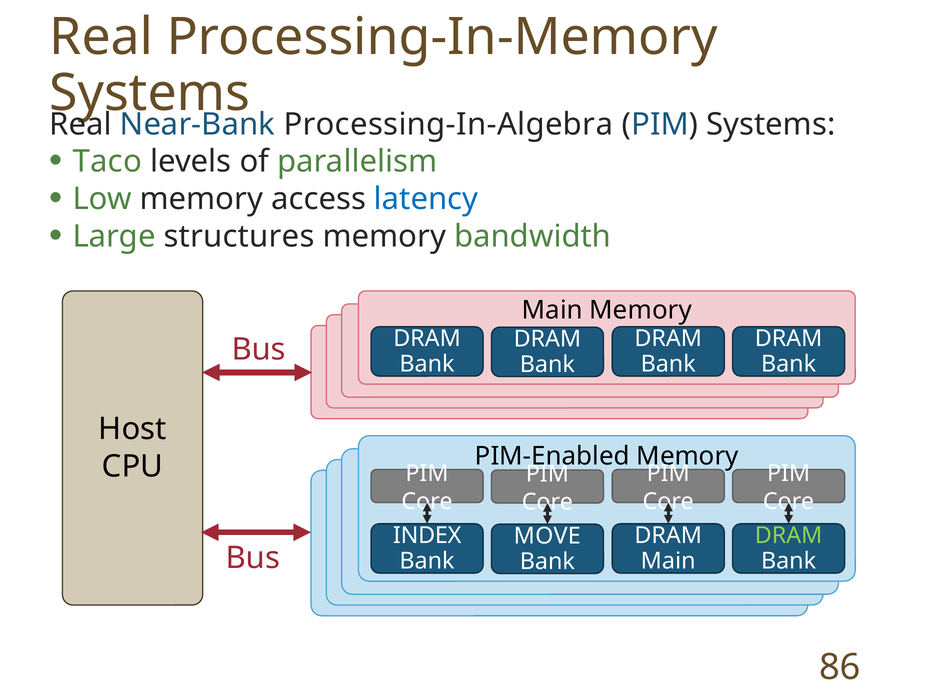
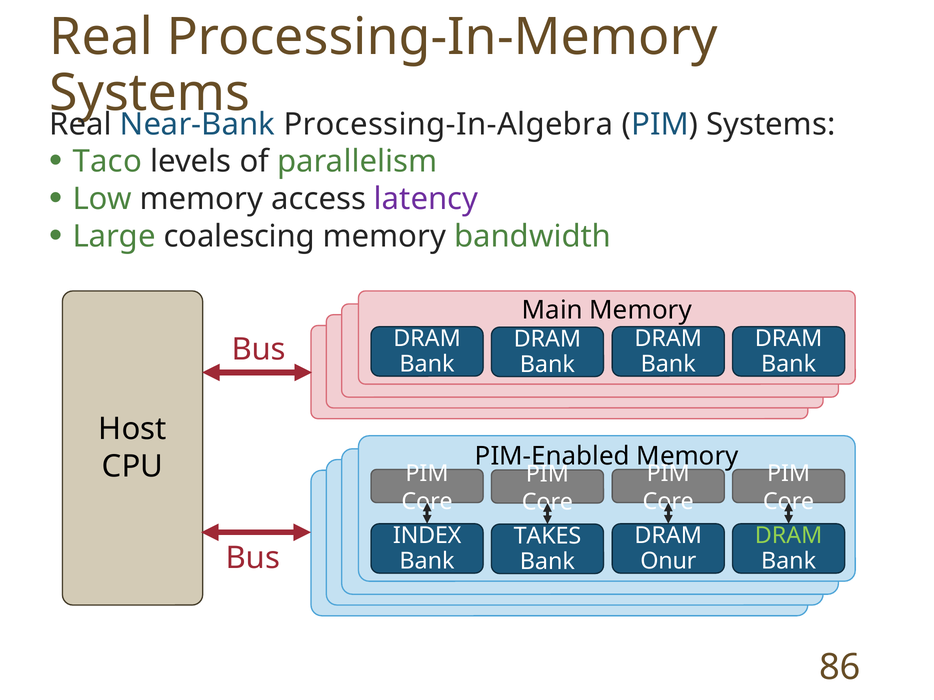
latency colour: blue -> purple (426, 199)
structures: structures -> coalescing (239, 237)
MOVE: MOVE -> TAKES (547, 536)
Main: Main -> Onur (668, 561)
